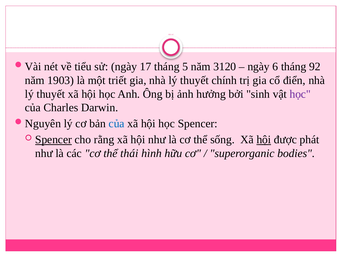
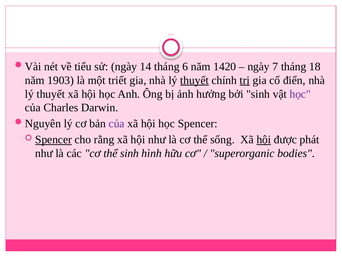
17: 17 -> 14 (146, 66)
5: 5 -> 6 (185, 66)
3120: 3120 -> 1420 (225, 66)
6: 6 -> 7 (275, 66)
92: 92 -> 18 (315, 66)
thuyết underline: none -> present (194, 80)
trị underline: none -> present (245, 80)
của colour: blue -> purple (117, 123)
thể thái: thái -> sinh (129, 153)
